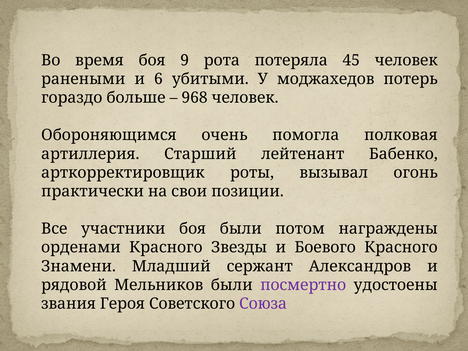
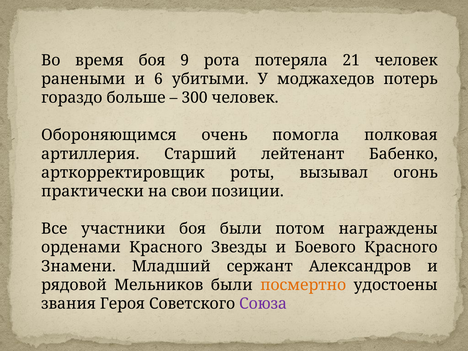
45: 45 -> 21 (351, 60)
968: 968 -> 300 (195, 98)
посмертно colour: purple -> orange (303, 285)
